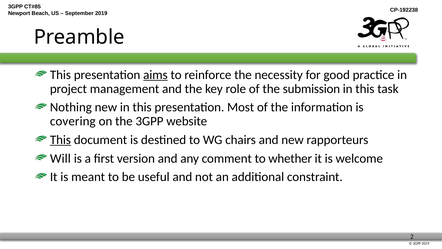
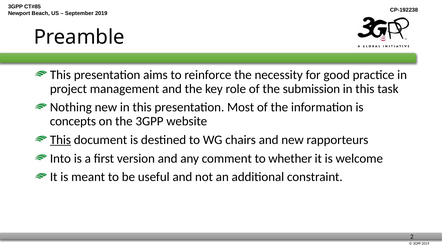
aims underline: present -> none (155, 75)
covering: covering -> concepts (73, 121)
Will: Will -> Into (60, 158)
